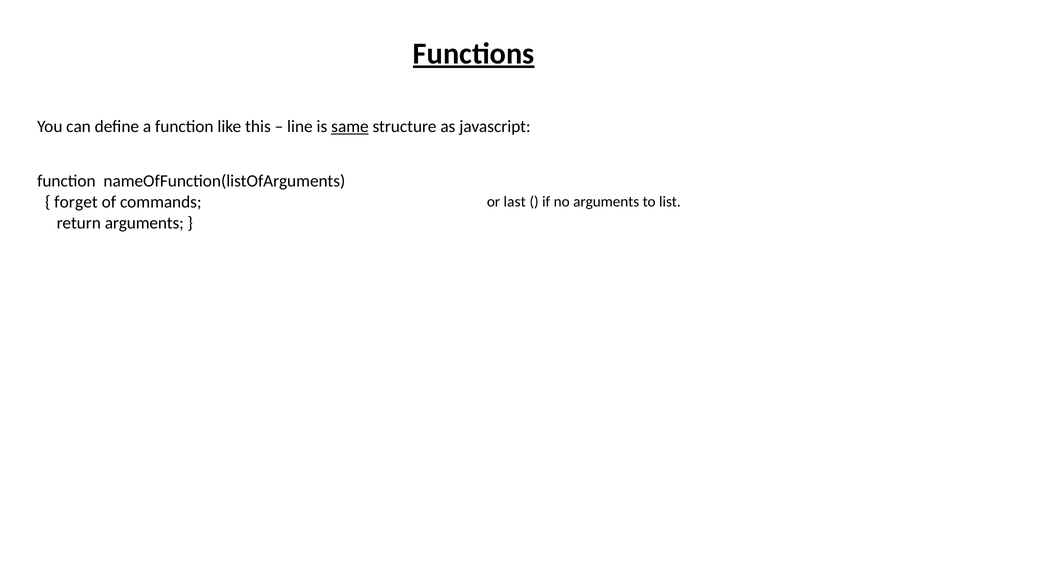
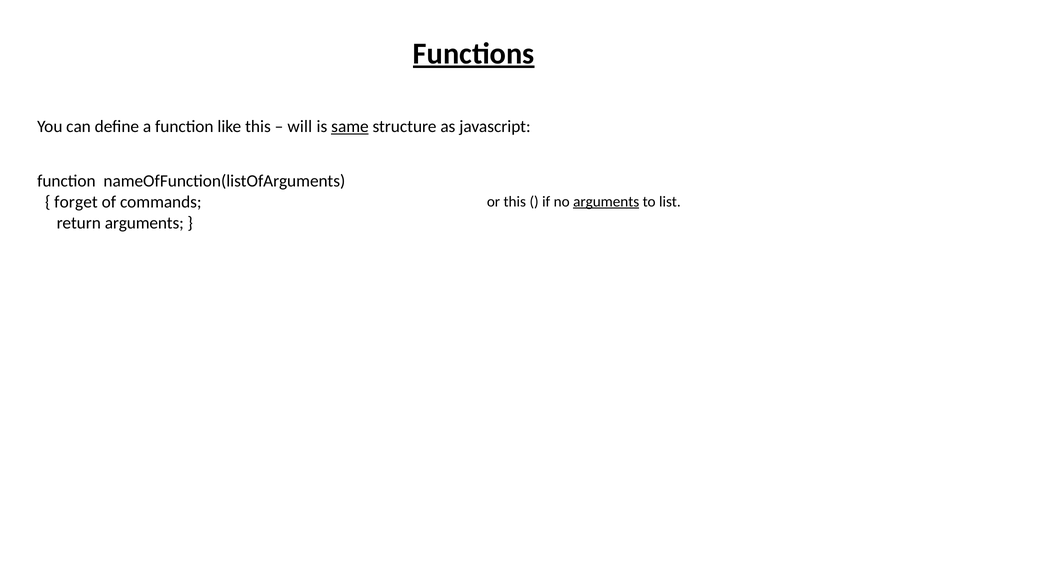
line: line -> will (300, 126)
or last: last -> this (515, 202)
arguments underline: none -> present (606, 202)
